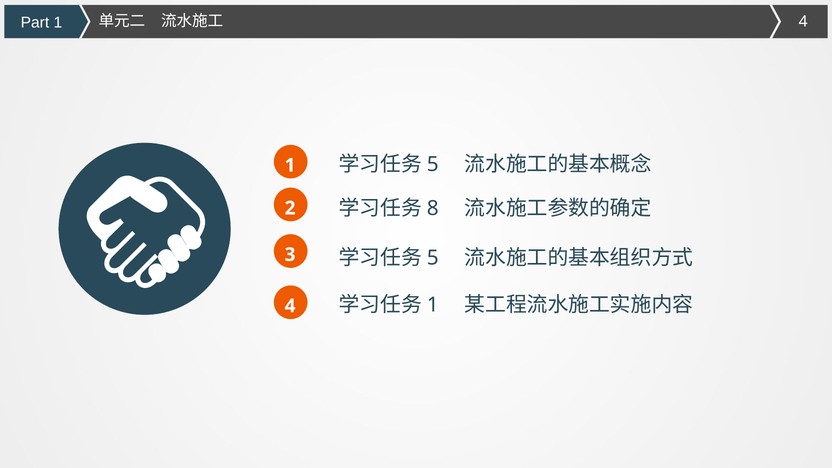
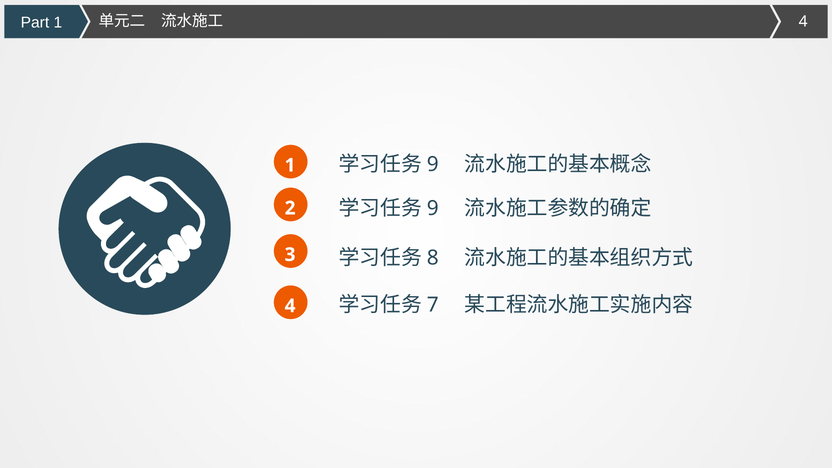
5: 5 -> 9 (433, 164)
8: 8 -> 9 (433, 208)
5: 5 -> 8 (433, 258)
1: 1 -> 7 (433, 305)
